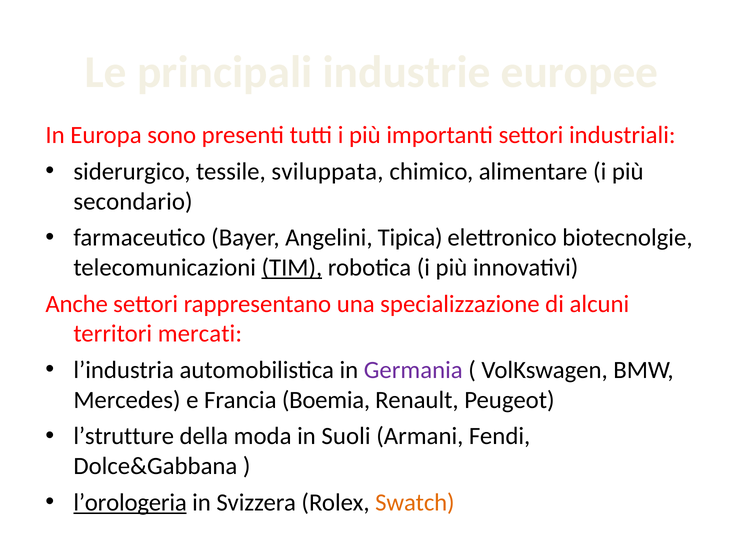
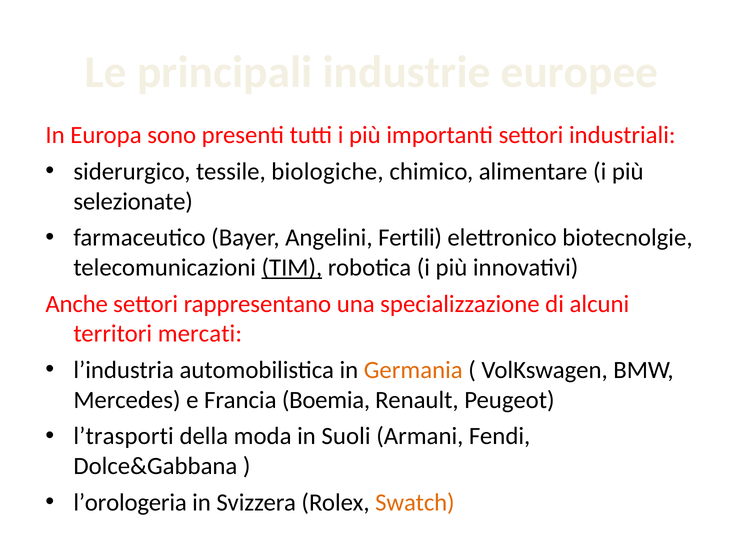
sviluppata: sviluppata -> biologiche (327, 172)
secondario: secondario -> selezionate (133, 201)
Tipica: Tipica -> Fertili (410, 238)
Germania colour: purple -> orange (413, 370)
l’strutture: l’strutture -> l’trasporti (124, 436)
l’orologeria underline: present -> none (130, 502)
